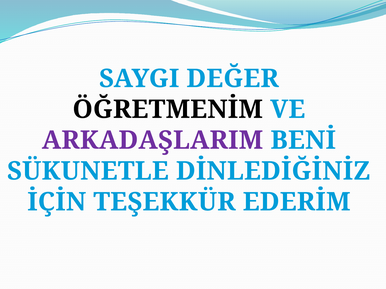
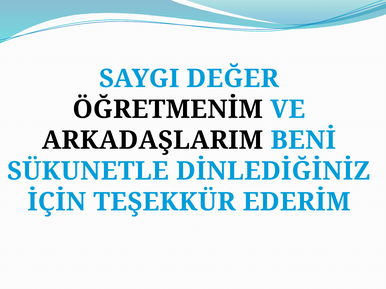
ARKADAŞLARIM colour: purple -> black (152, 141)
